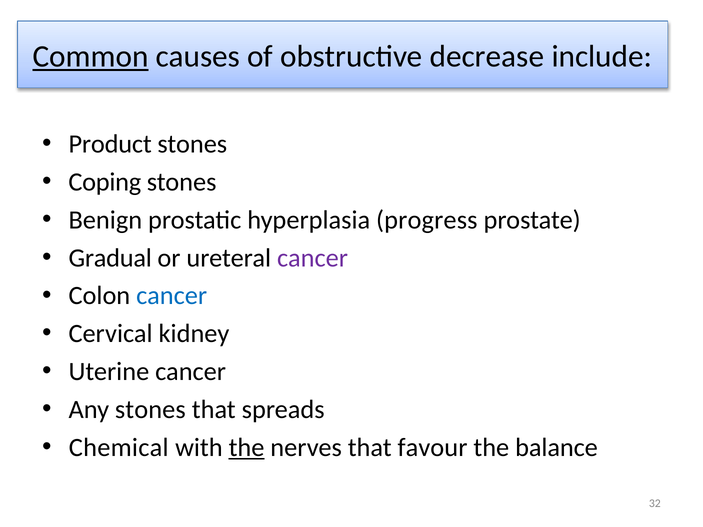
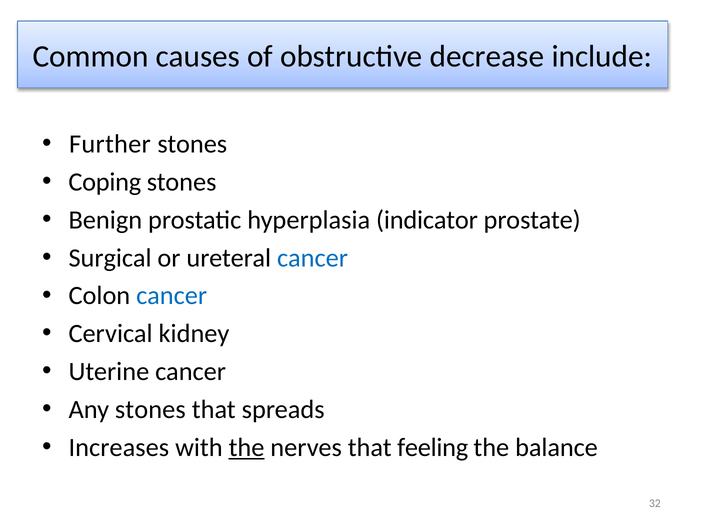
Common underline: present -> none (91, 57)
Product: Product -> Further (110, 144)
progress: progress -> indicator (427, 220)
Gradual: Gradual -> Surgical (110, 258)
cancer colour: purple -> blue (312, 258)
Chemical: Chemical -> Increases (119, 448)
favour: favour -> feeling (433, 448)
